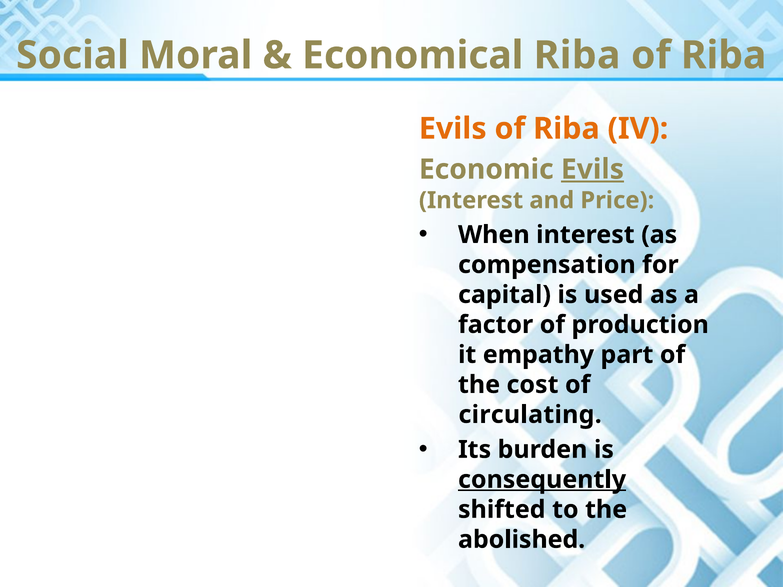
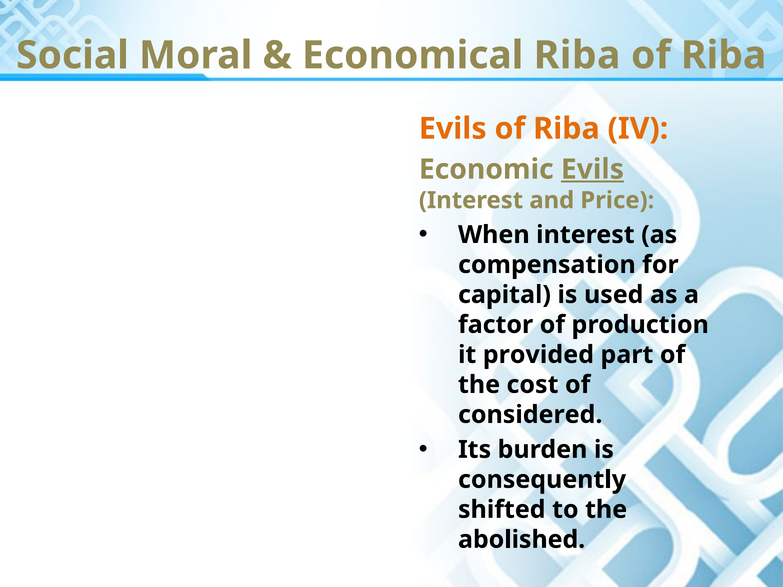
empathy: empathy -> provided (538, 355)
circulating: circulating -> considered (530, 415)
consequently underline: present -> none (542, 480)
